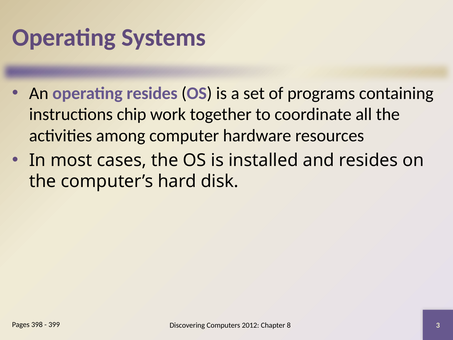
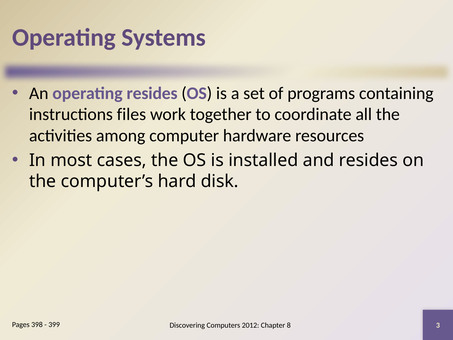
chip: chip -> files (131, 114)
